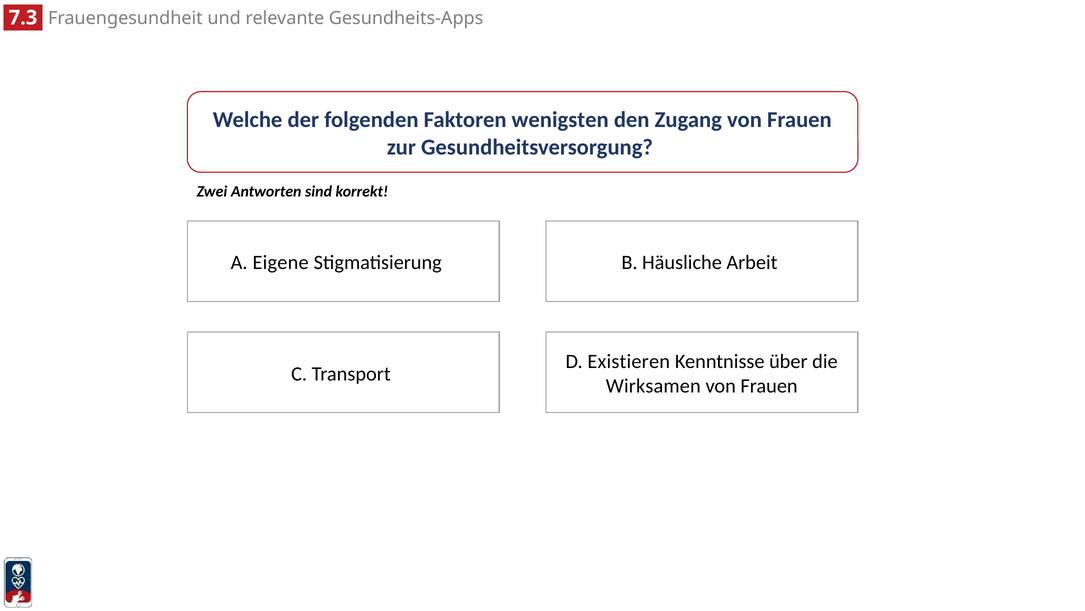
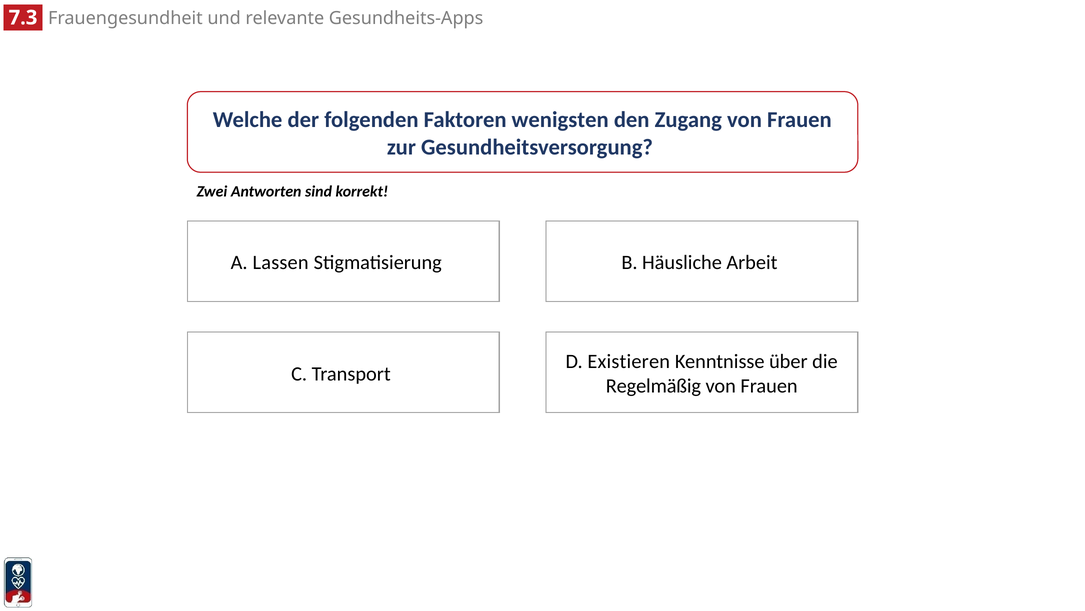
Eigene: Eigene -> Lassen (281, 262)
Wirksamen: Wirksamen -> Regelmäßig (653, 386)
